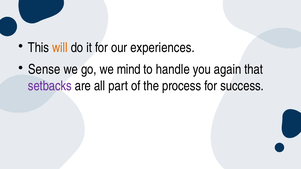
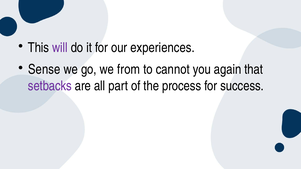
will colour: orange -> purple (60, 48)
mind: mind -> from (129, 70)
handle: handle -> cannot (173, 70)
